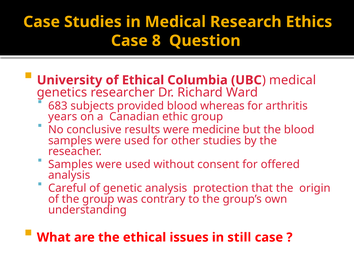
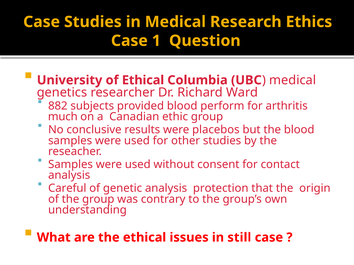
8: 8 -> 1 (156, 41)
683: 683 -> 882 (58, 106)
whereas: whereas -> perform (222, 106)
years: years -> much (63, 117)
medicine: medicine -> placebos (216, 130)
offered: offered -> contact (280, 165)
